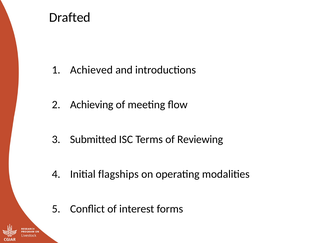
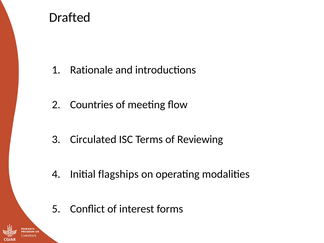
Achieved: Achieved -> Rationale (92, 70)
Achieving: Achieving -> Countries (92, 105)
Submitted: Submitted -> Circulated (93, 139)
